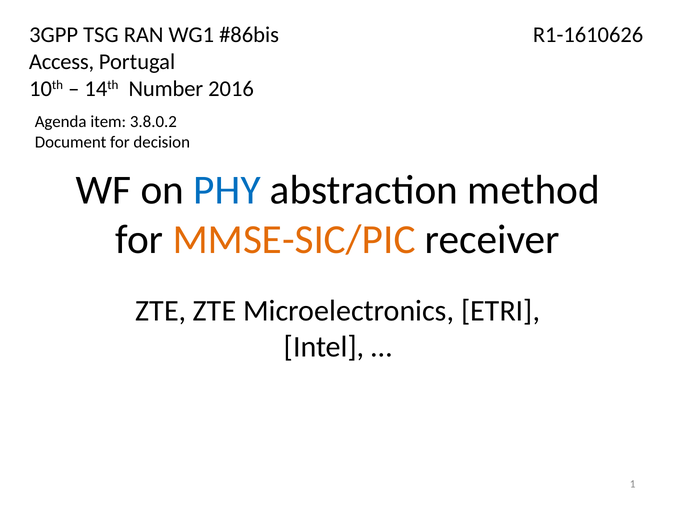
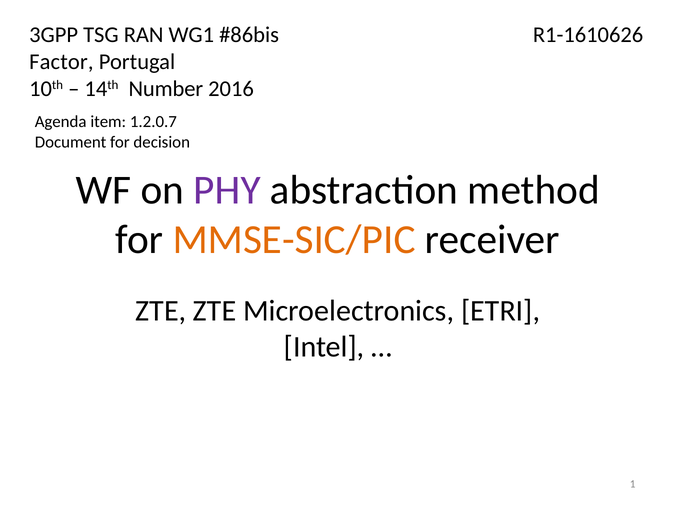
Access: Access -> Factor (61, 62)
3.8.0.2: 3.8.0.2 -> 1.2.0.7 (153, 122)
PHY colour: blue -> purple (227, 190)
